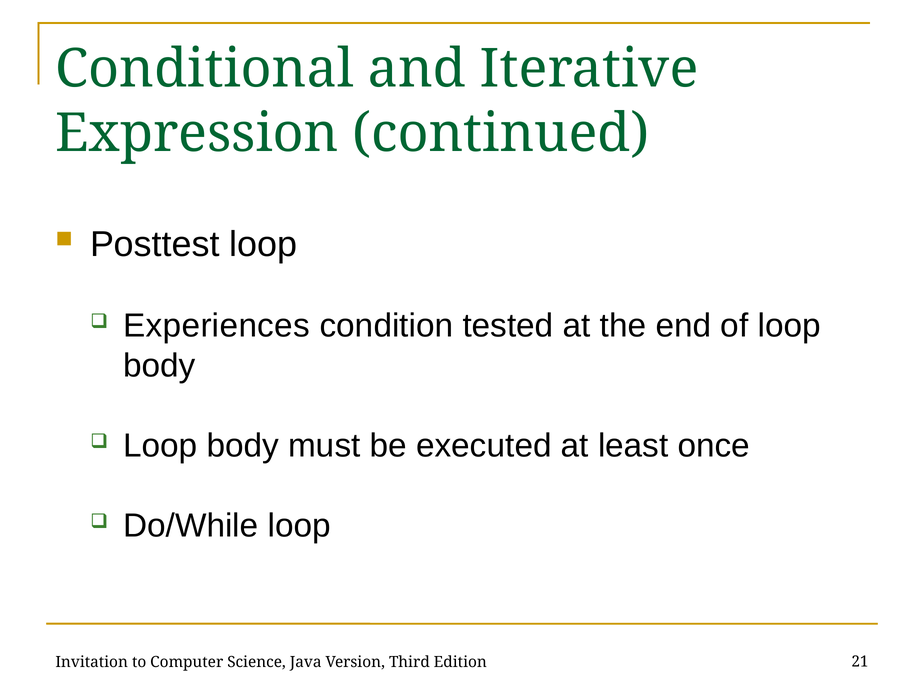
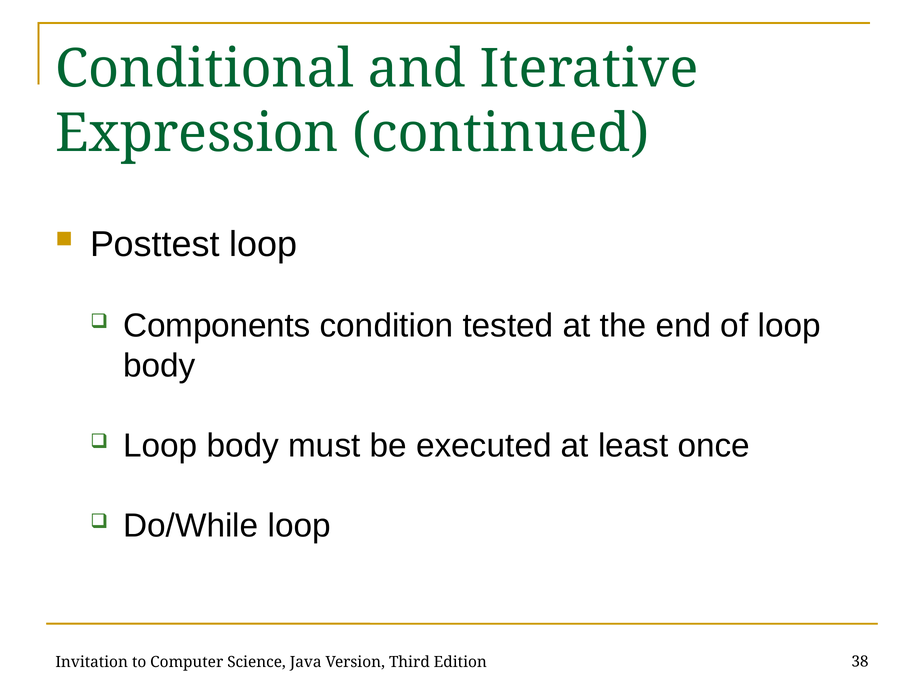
Experiences: Experiences -> Components (217, 326)
21: 21 -> 38 (860, 662)
